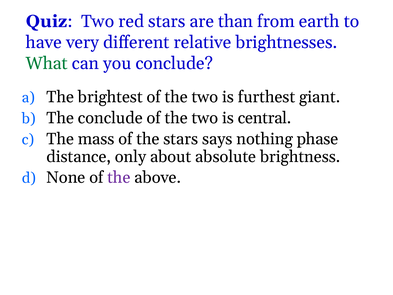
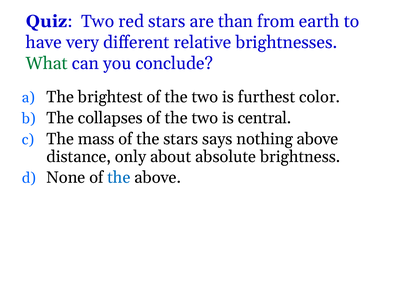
giant: giant -> color (320, 97)
The conclude: conclude -> collapses (110, 118)
nothing phase: phase -> above (317, 139)
the colour: purple -> blue (119, 177)
